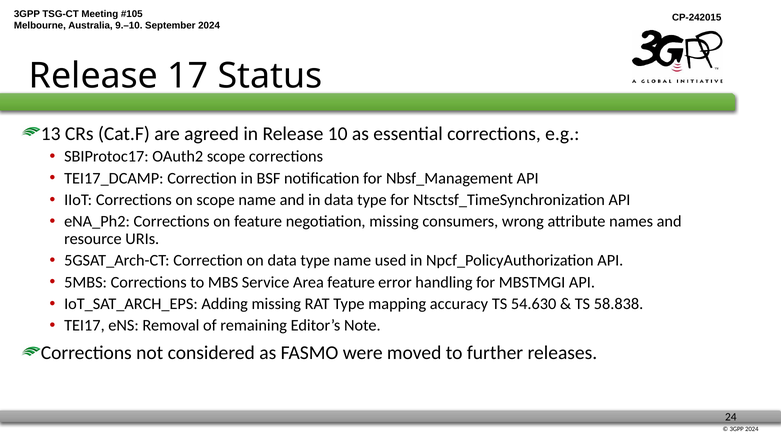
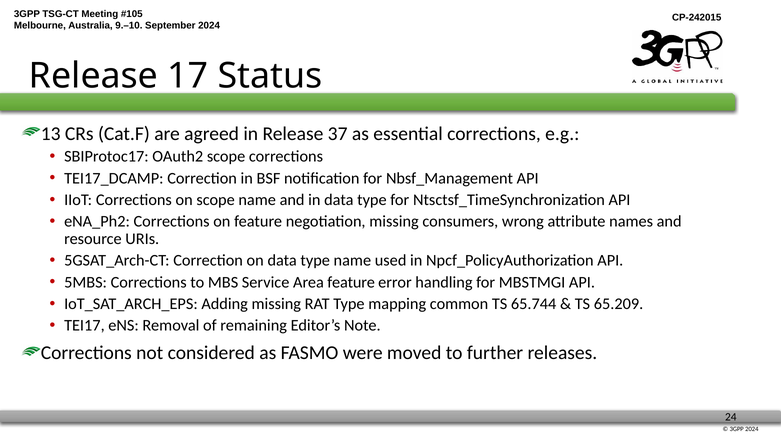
10: 10 -> 37 (338, 134)
accuracy: accuracy -> common (459, 304)
54.630: 54.630 -> 65.744 (534, 304)
58.838: 58.838 -> 65.209 (619, 304)
